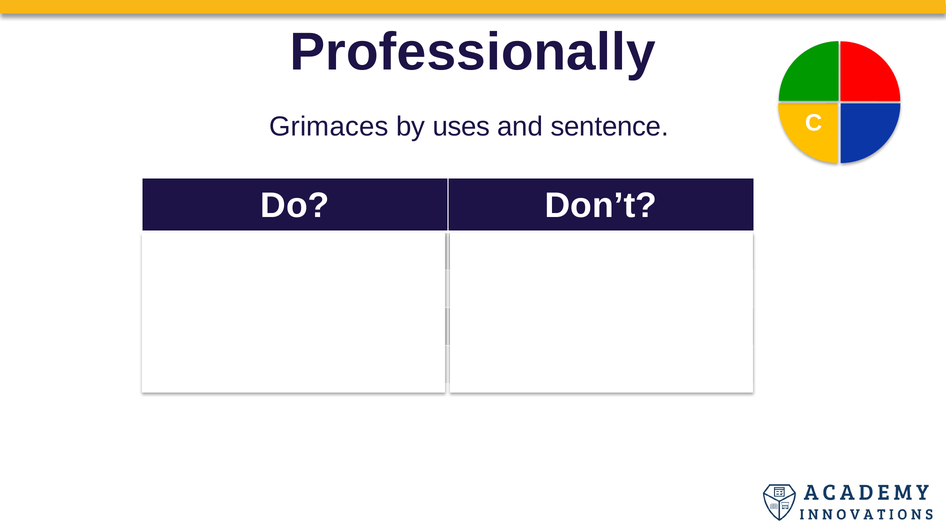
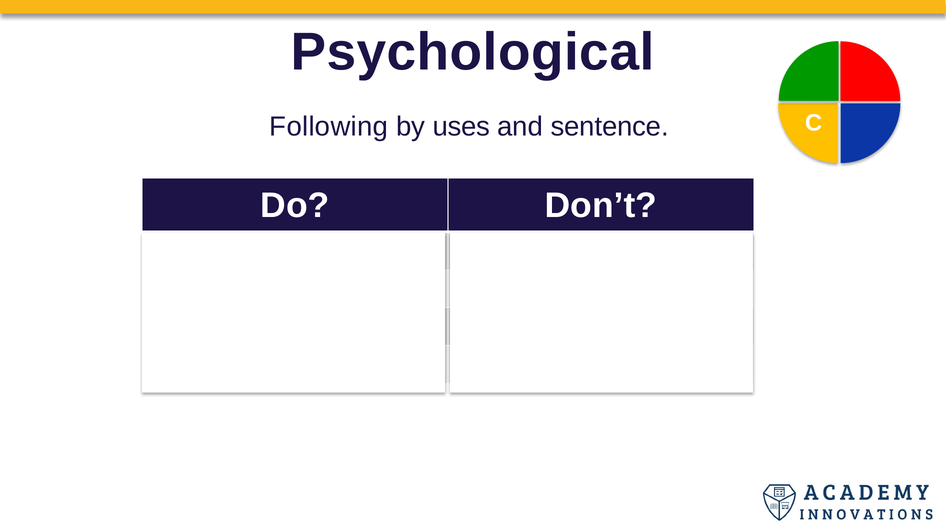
Professionally: Professionally -> Psychological (473, 52)
Grimaces: Grimaces -> Following (329, 127)
